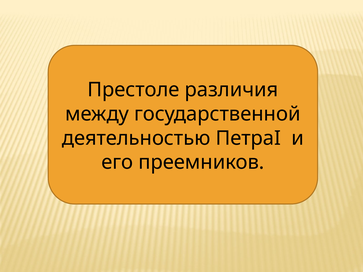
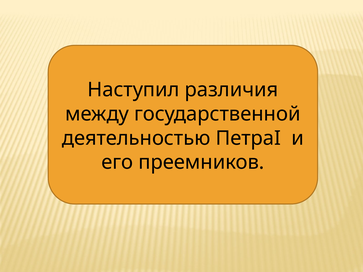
Престоле: Престоле -> Наступил (133, 90)
